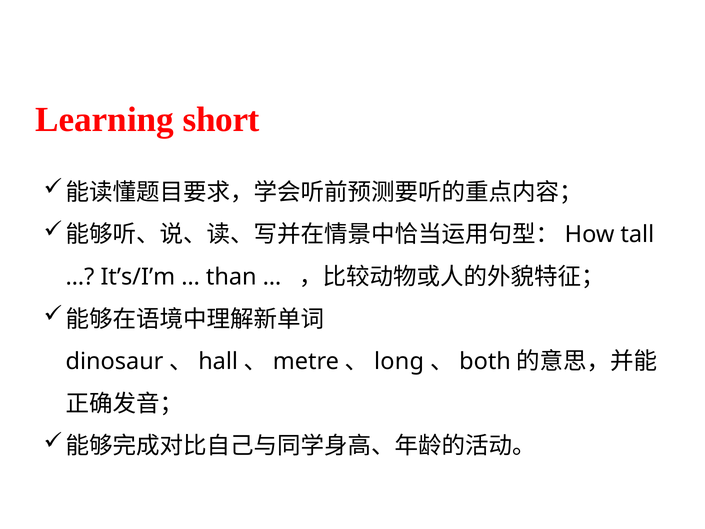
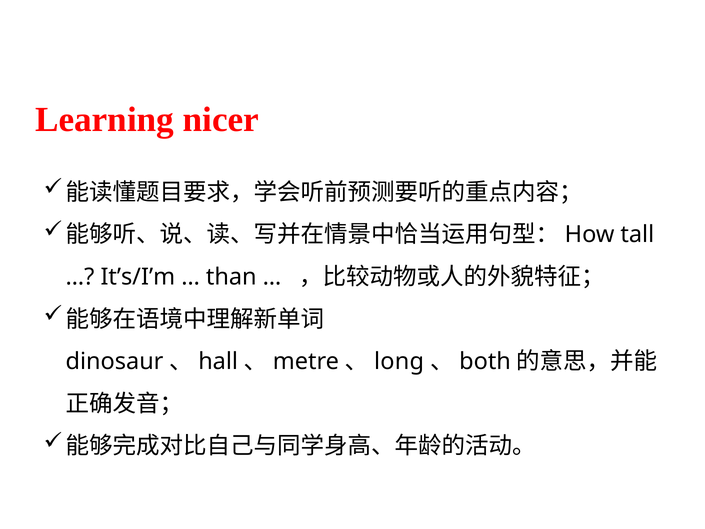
short: short -> nicer (221, 119)
